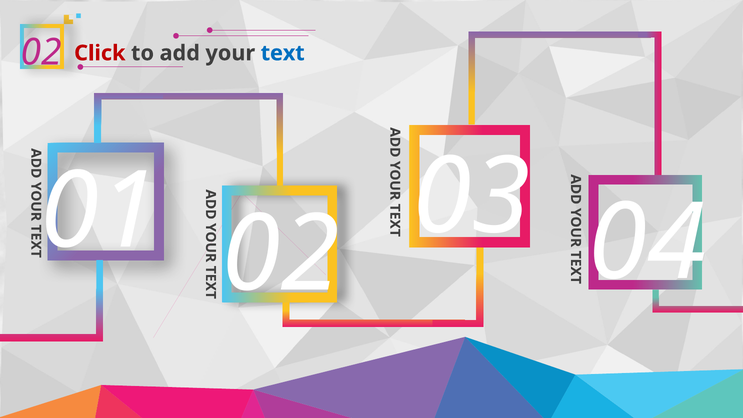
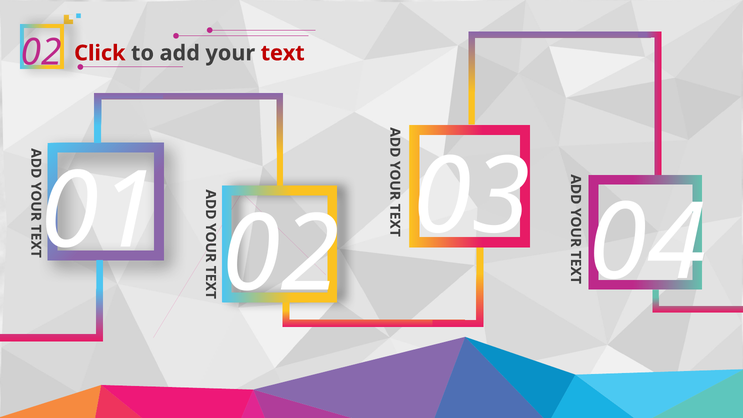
text colour: blue -> red (283, 53)
